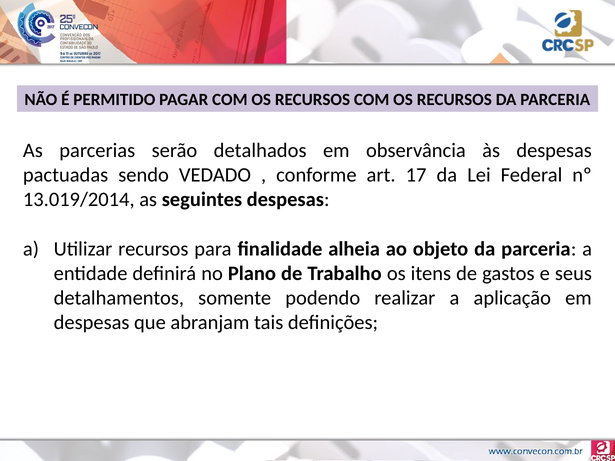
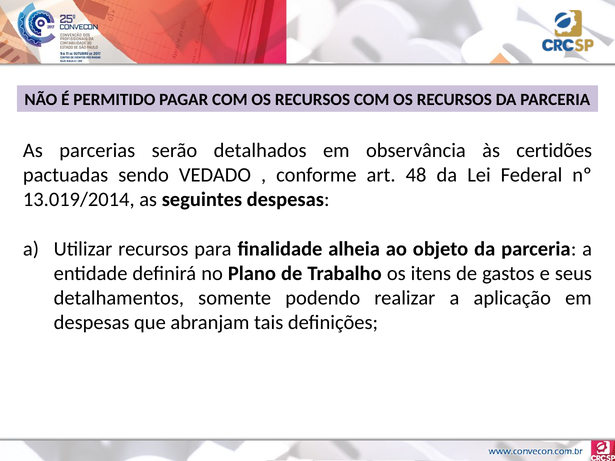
às despesas: despesas -> certidões (554, 151)
17: 17 -> 48 (416, 175)
